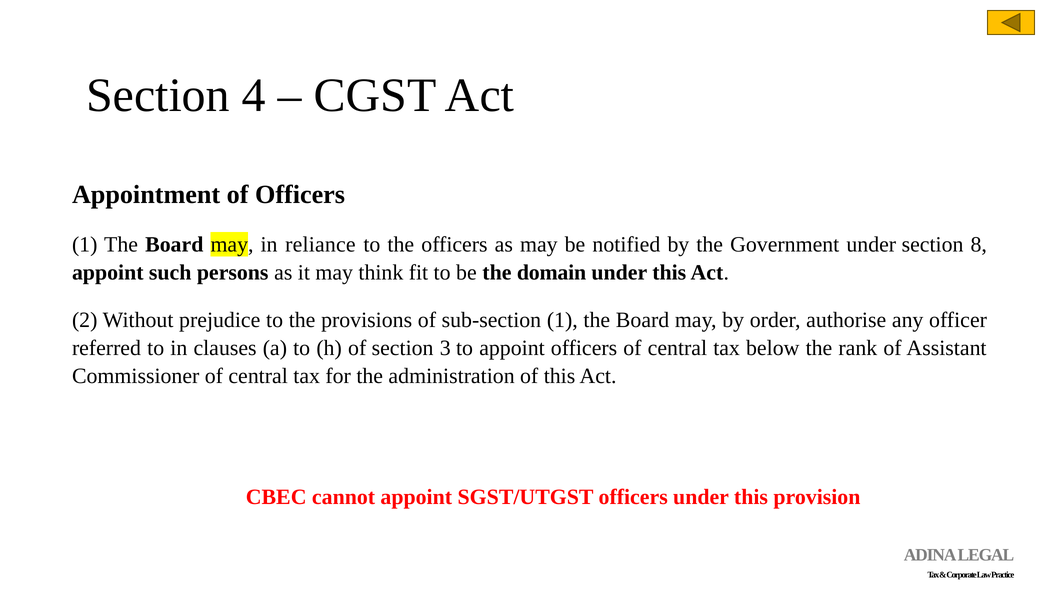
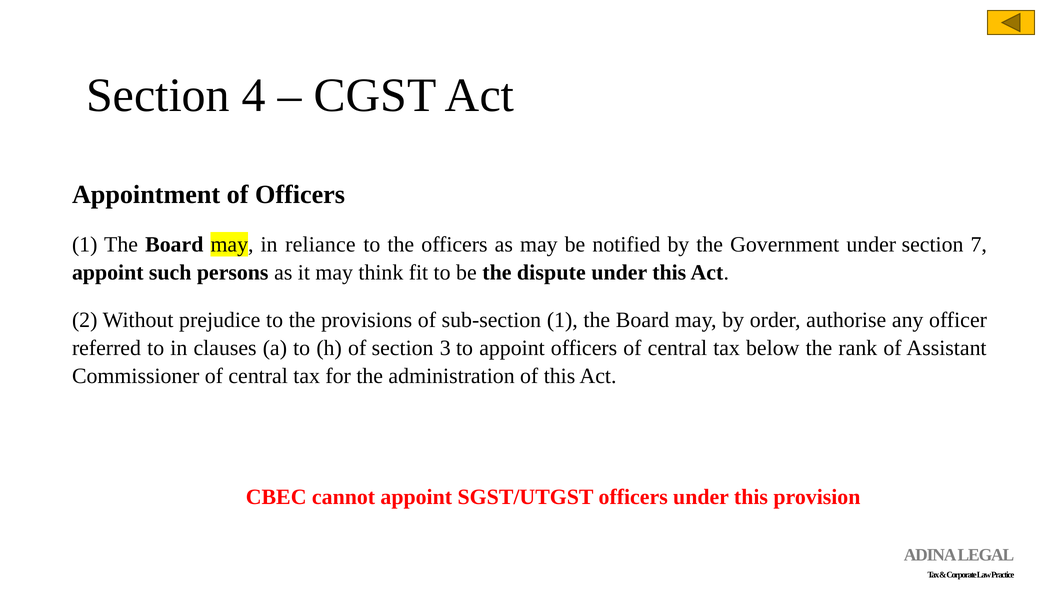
8: 8 -> 7 (979, 244)
domain: domain -> dispute (551, 272)
